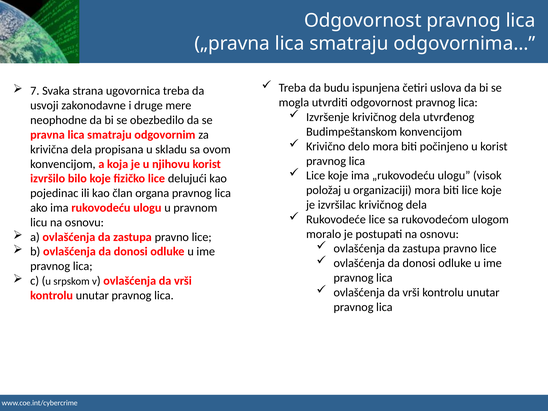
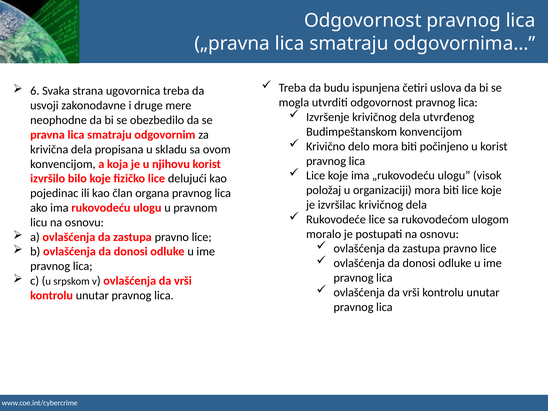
7: 7 -> 6 (35, 91)
